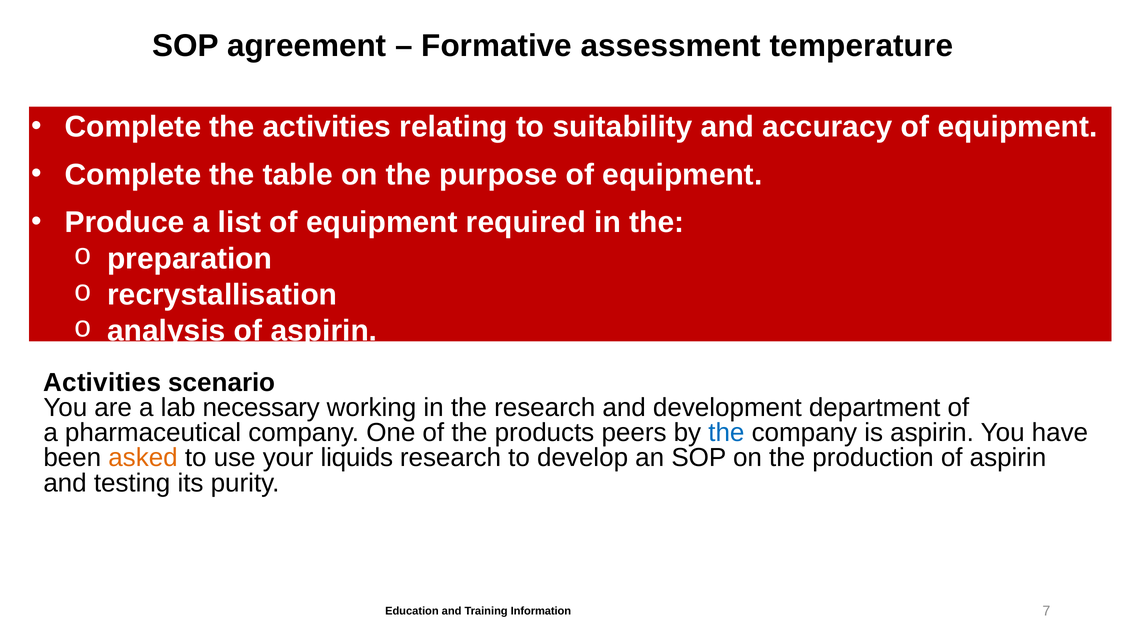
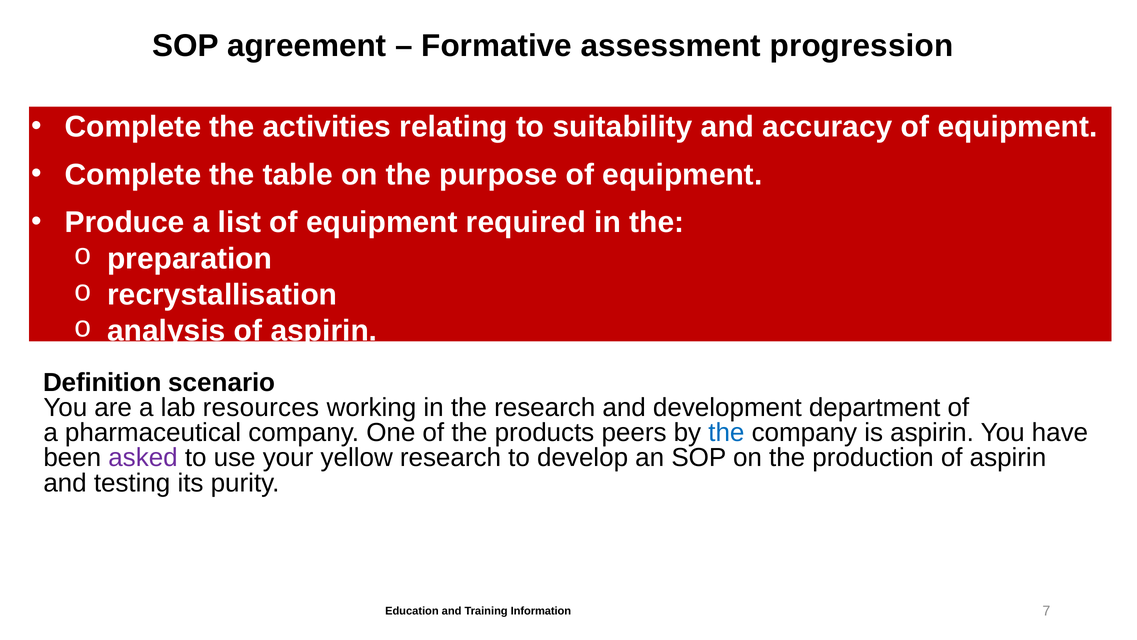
temperature: temperature -> progression (862, 46)
Activities: Activities -> Definition (102, 383)
necessary: necessary -> resources (261, 408)
asked colour: orange -> purple (143, 458)
liquids: liquids -> yellow (357, 458)
